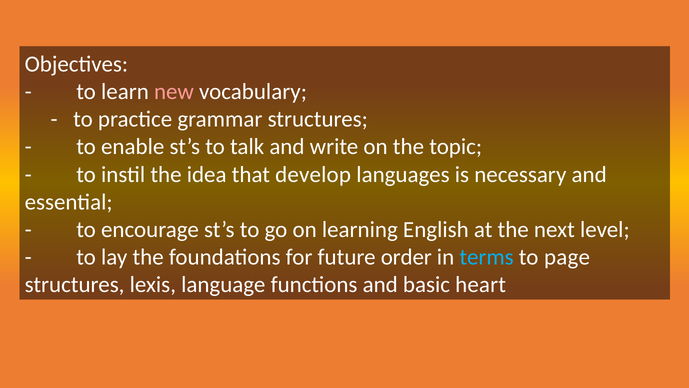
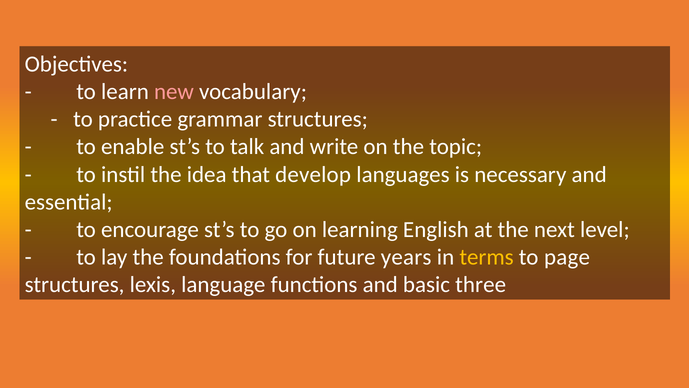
order: order -> years (406, 257)
terms colour: light blue -> yellow (487, 257)
heart: heart -> three (481, 285)
